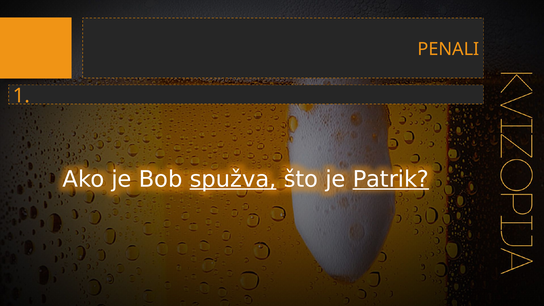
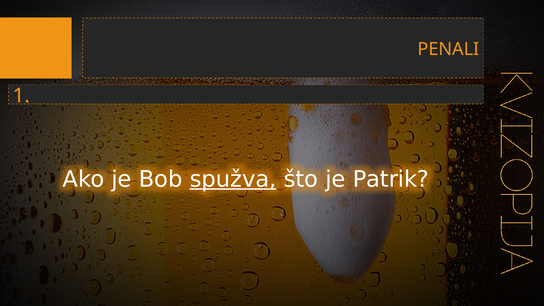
Patrik underline: present -> none (391, 179)
